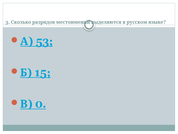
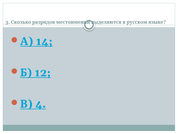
53: 53 -> 14 (44, 41)
15: 15 -> 12 (43, 72)
0: 0 -> 4 (41, 104)
